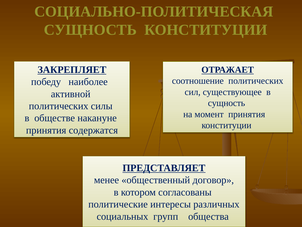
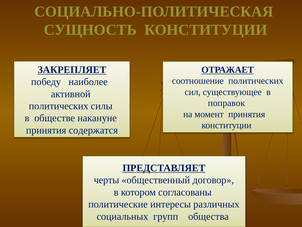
сущность: сущность -> поправок (226, 103)
менее: менее -> черты (107, 180)
